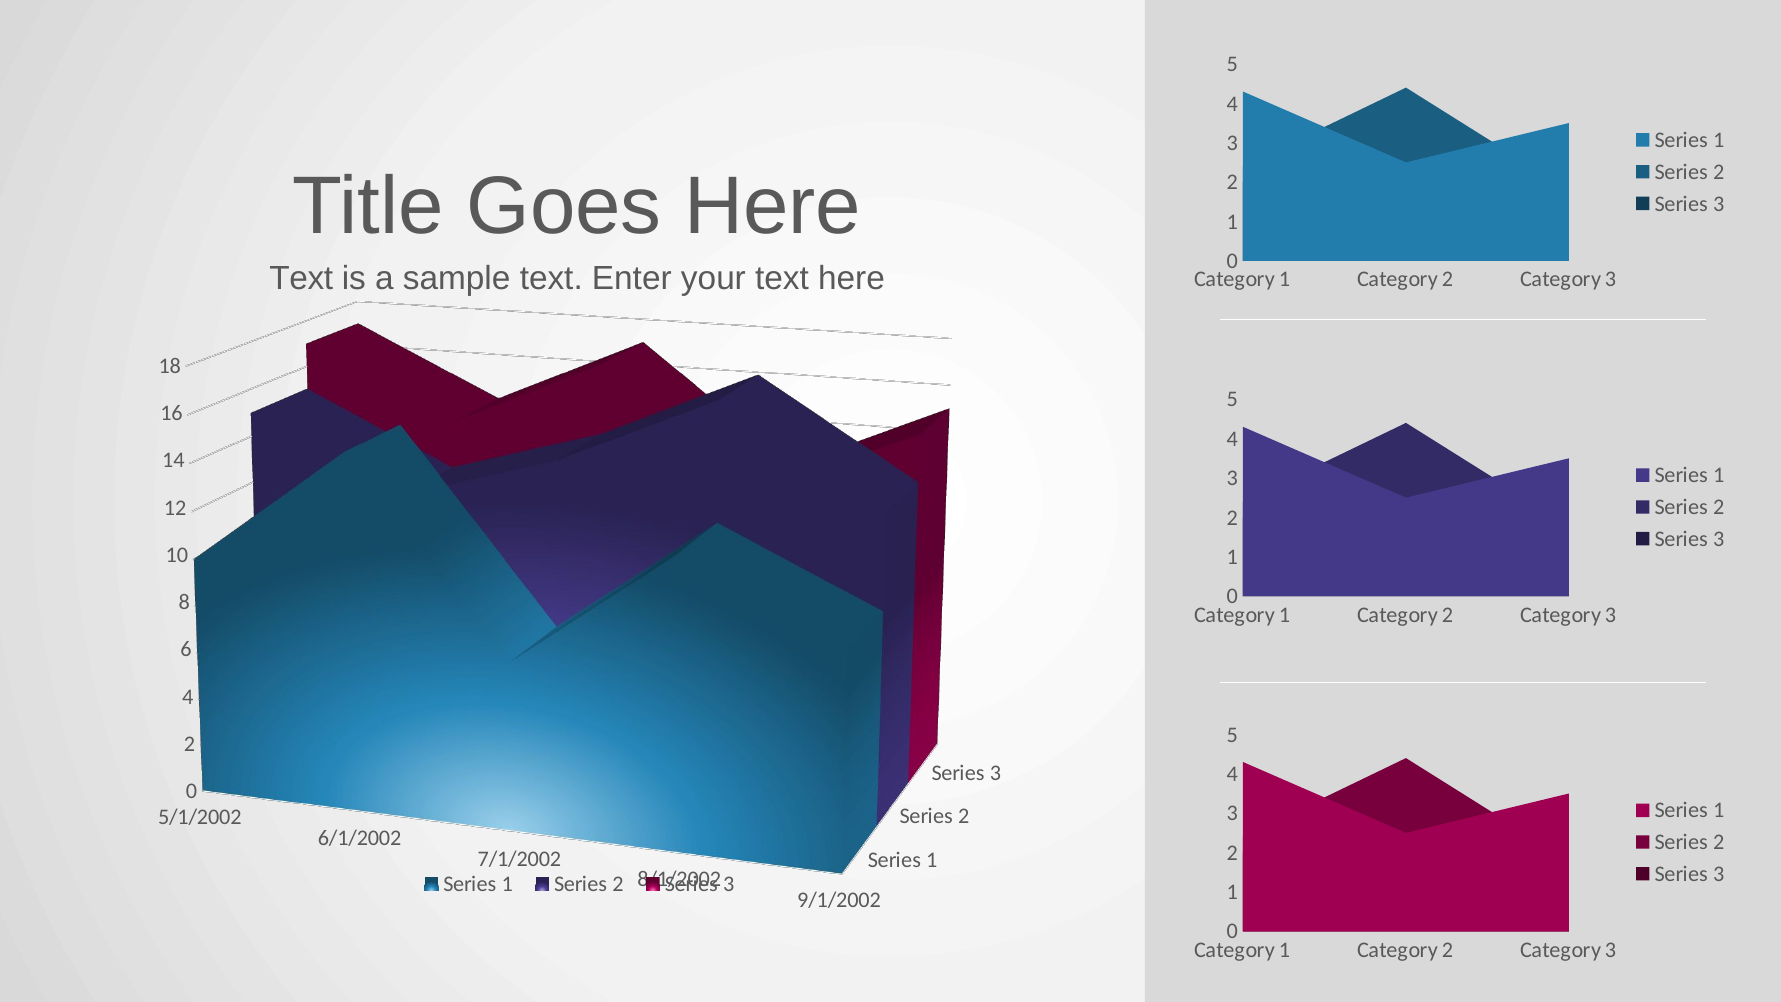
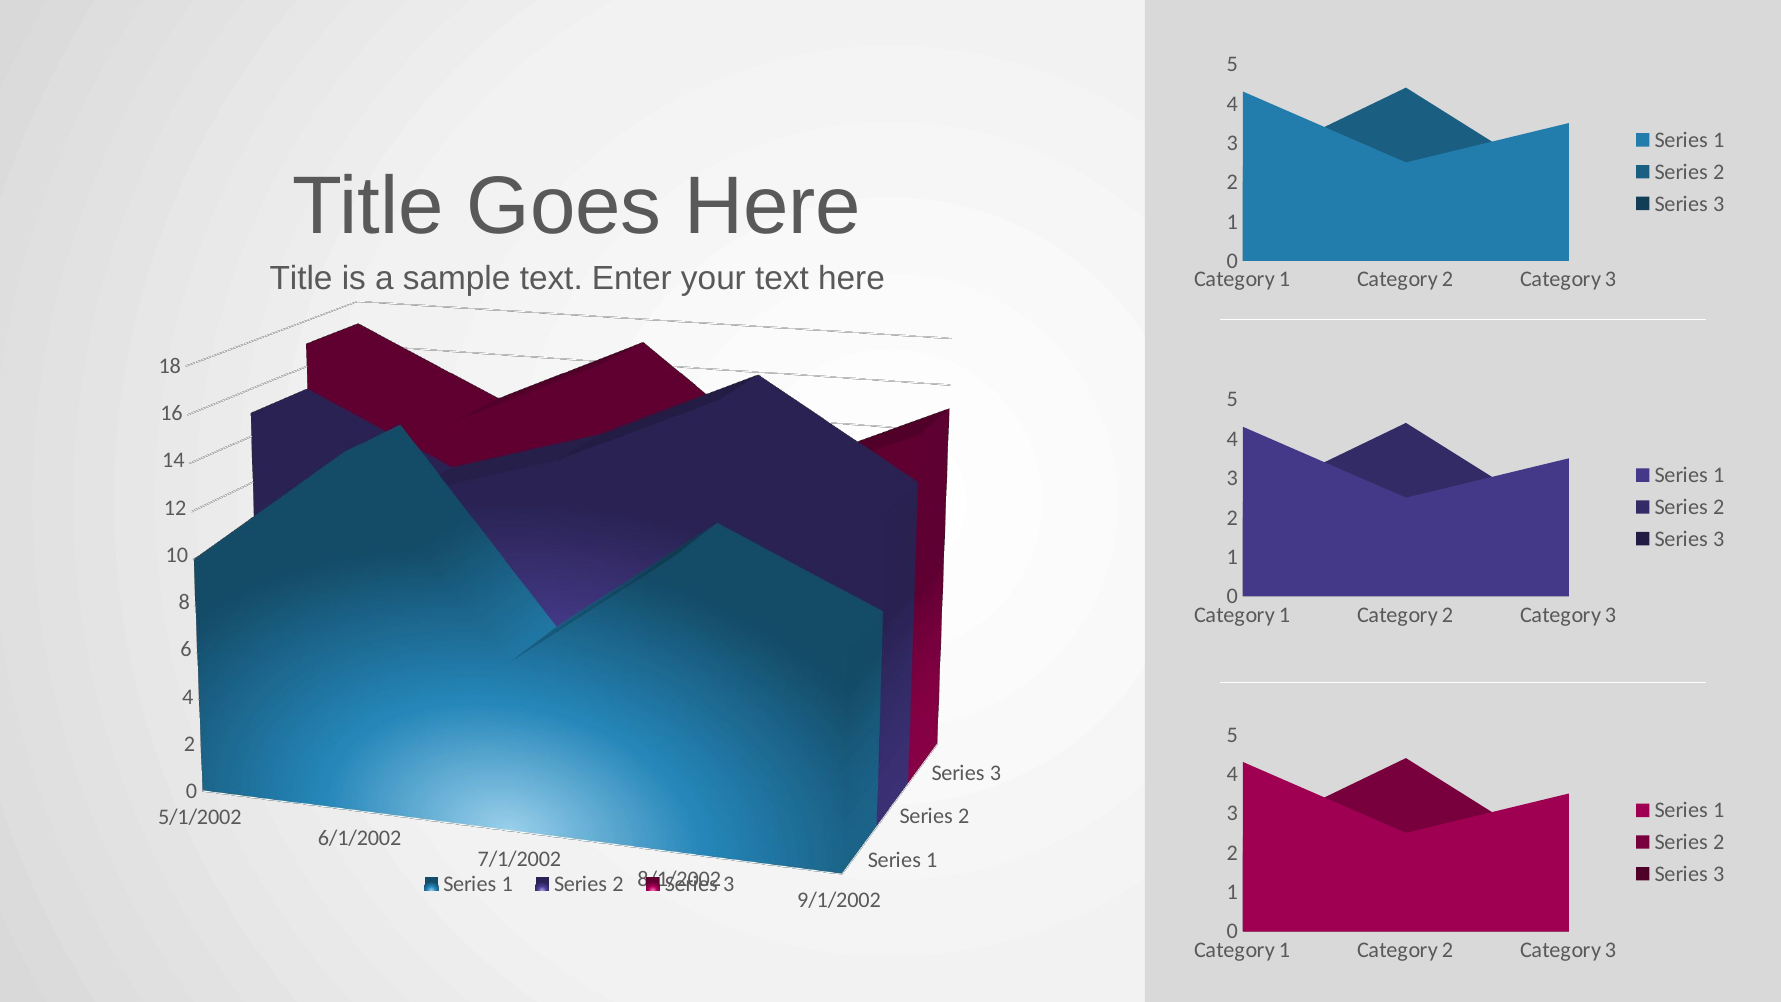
Text: Text -> Title (301, 279)
